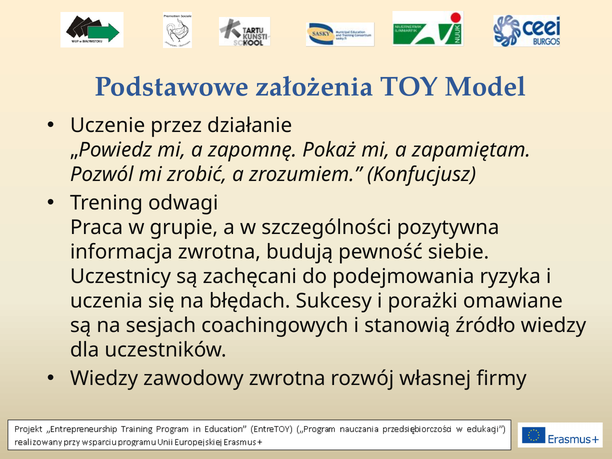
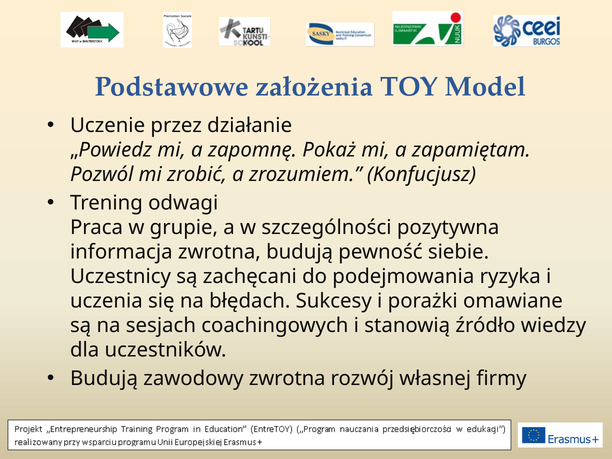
Wiedzy: Wiedzy -> Budują (104, 379)
